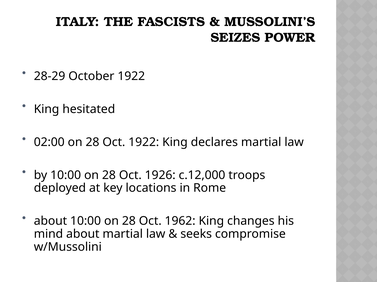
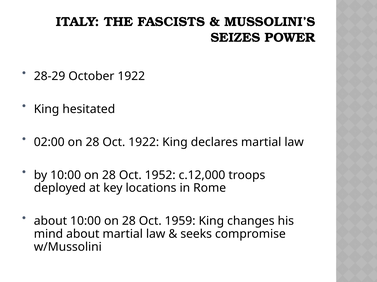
1926: 1926 -> 1952 (160, 176)
1962: 1962 -> 1959 (180, 222)
